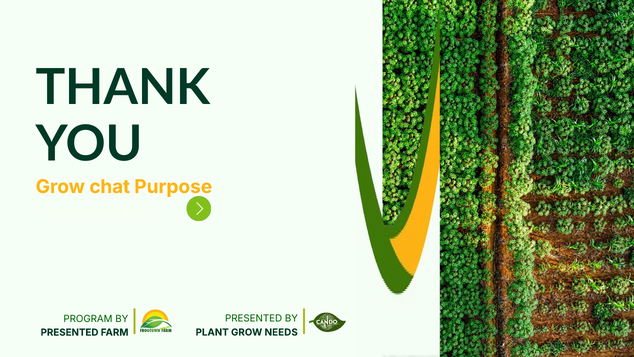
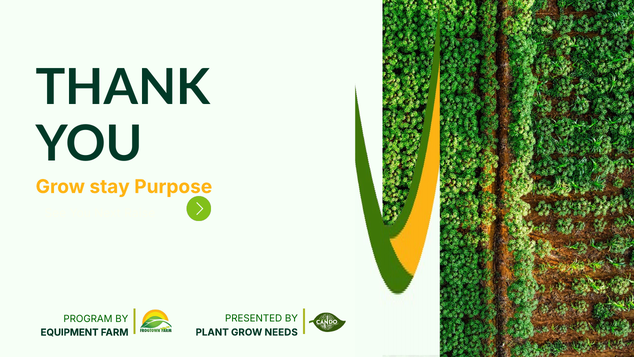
chat: chat -> stay (110, 187)
PRESENTED: PRESENTED -> EQUIPMENT (70, 332)
